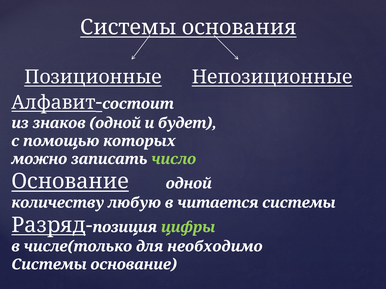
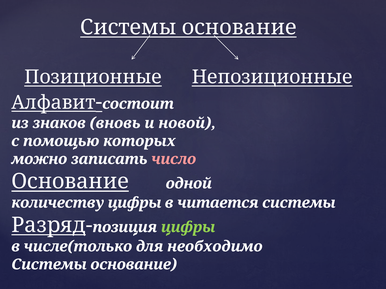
основания: основания -> основание (239, 27)
знаков одной: одной -> вновь (115, 123)
будет: будет -> новой (187, 123)
число colour: light green -> pink (174, 159)
количеству любую: любую -> цифры (135, 203)
